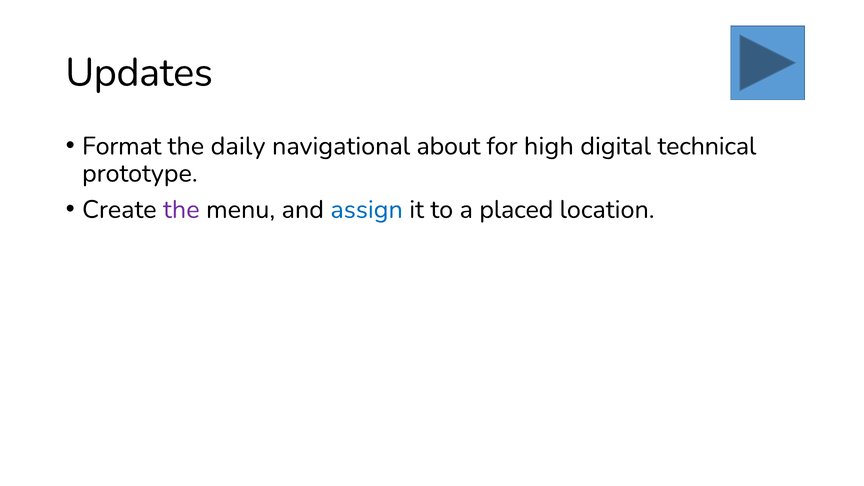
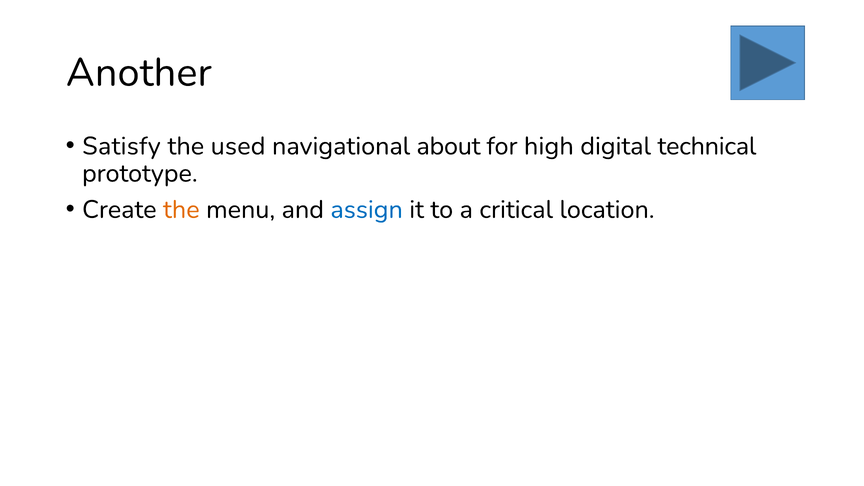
Updates: Updates -> Another (139, 73)
Format: Format -> Satisfy (121, 146)
daily: daily -> used (238, 146)
the colour: purple -> orange (181, 210)
placed: placed -> critical (516, 210)
